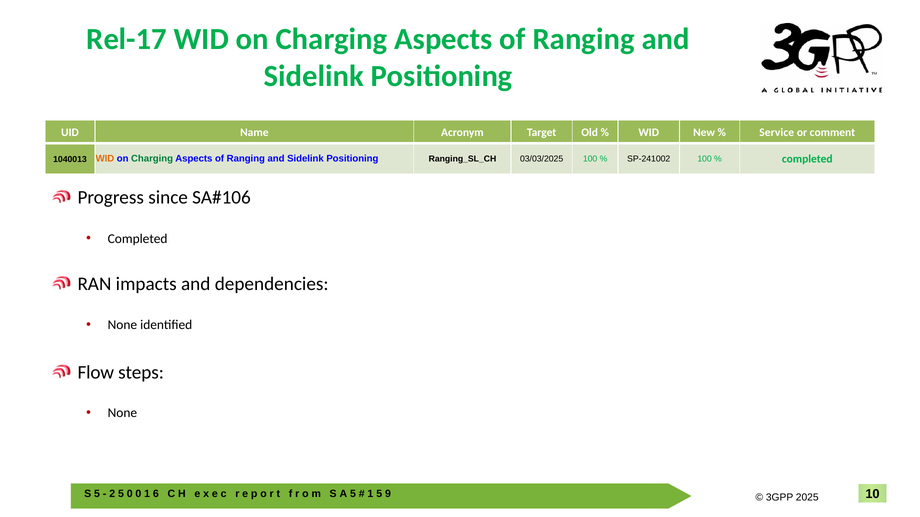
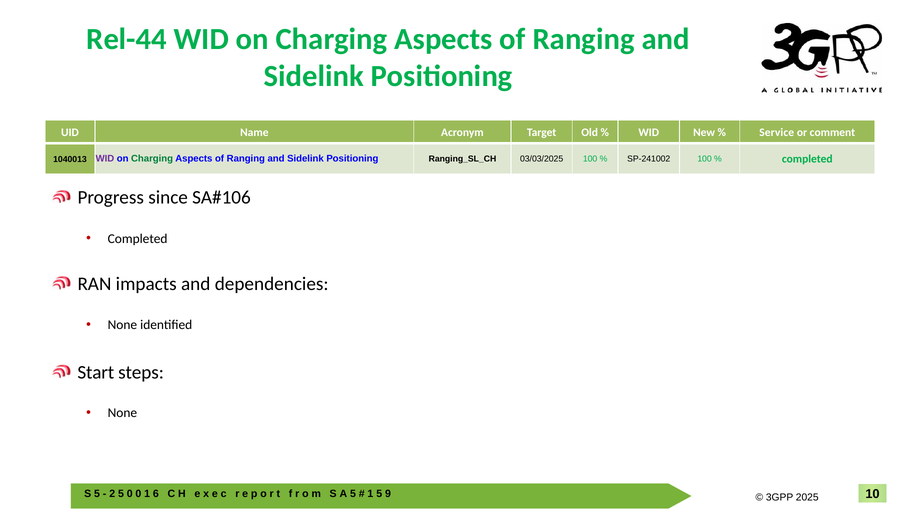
Rel-17: Rel-17 -> Rel-44 (127, 39)
WID colour: orange -> purple (105, 159)
Flow: Flow -> Start (96, 373)
